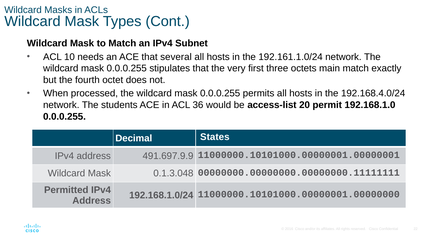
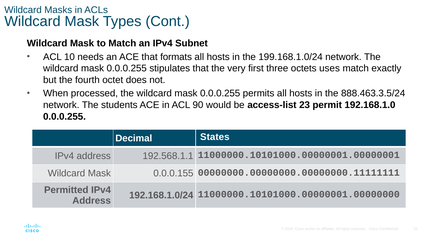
several: several -> formats (176, 57)
192.161.1.0/24: 192.161.1.0/24 -> 199.168.1.0/24 (291, 57)
main: main -> uses (330, 68)
192.168.4.0/24: 192.168.4.0/24 -> 888.463.3.5/24 (373, 93)
36: 36 -> 90 (198, 105)
20: 20 -> 23 (305, 105)
491.697.9.9: 491.697.9.9 -> 192.568.1.1 (168, 156)
0.1.3.048: 0.1.3.048 -> 0.0.0.155 (173, 174)
